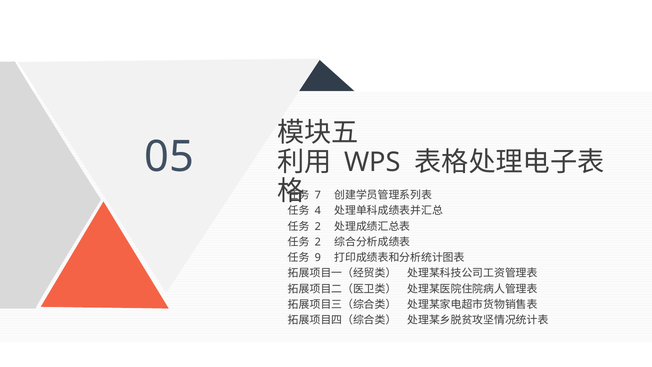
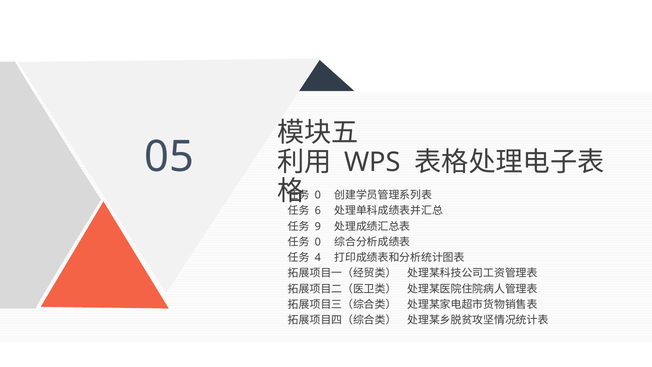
7: 7 -> 0 (318, 195)
4: 4 -> 6 (318, 211)
2: 2 -> 9 (318, 226)
2: 2 -> 0 (318, 242)
9: 9 -> 4 (318, 258)
